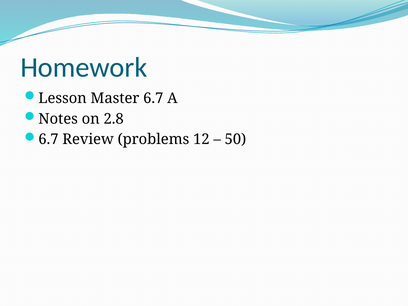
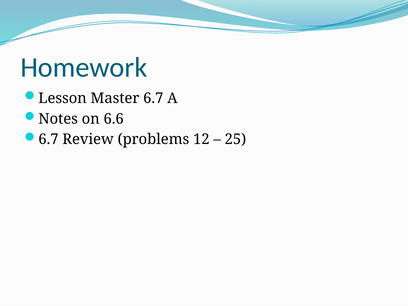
2.8: 2.8 -> 6.6 (114, 119)
50: 50 -> 25 (235, 139)
